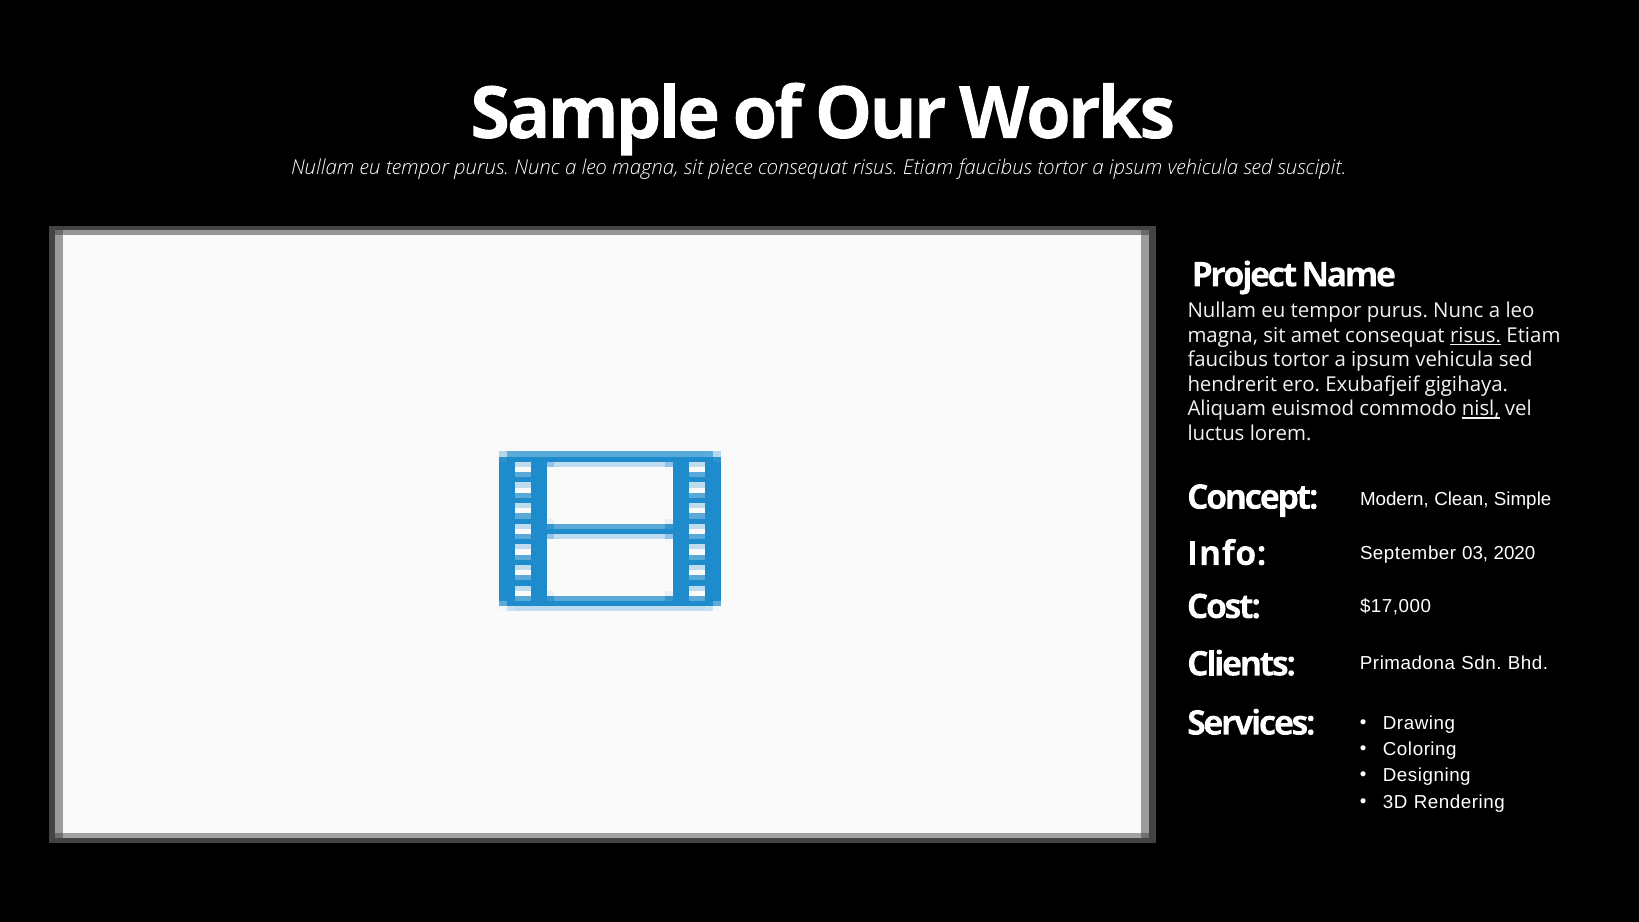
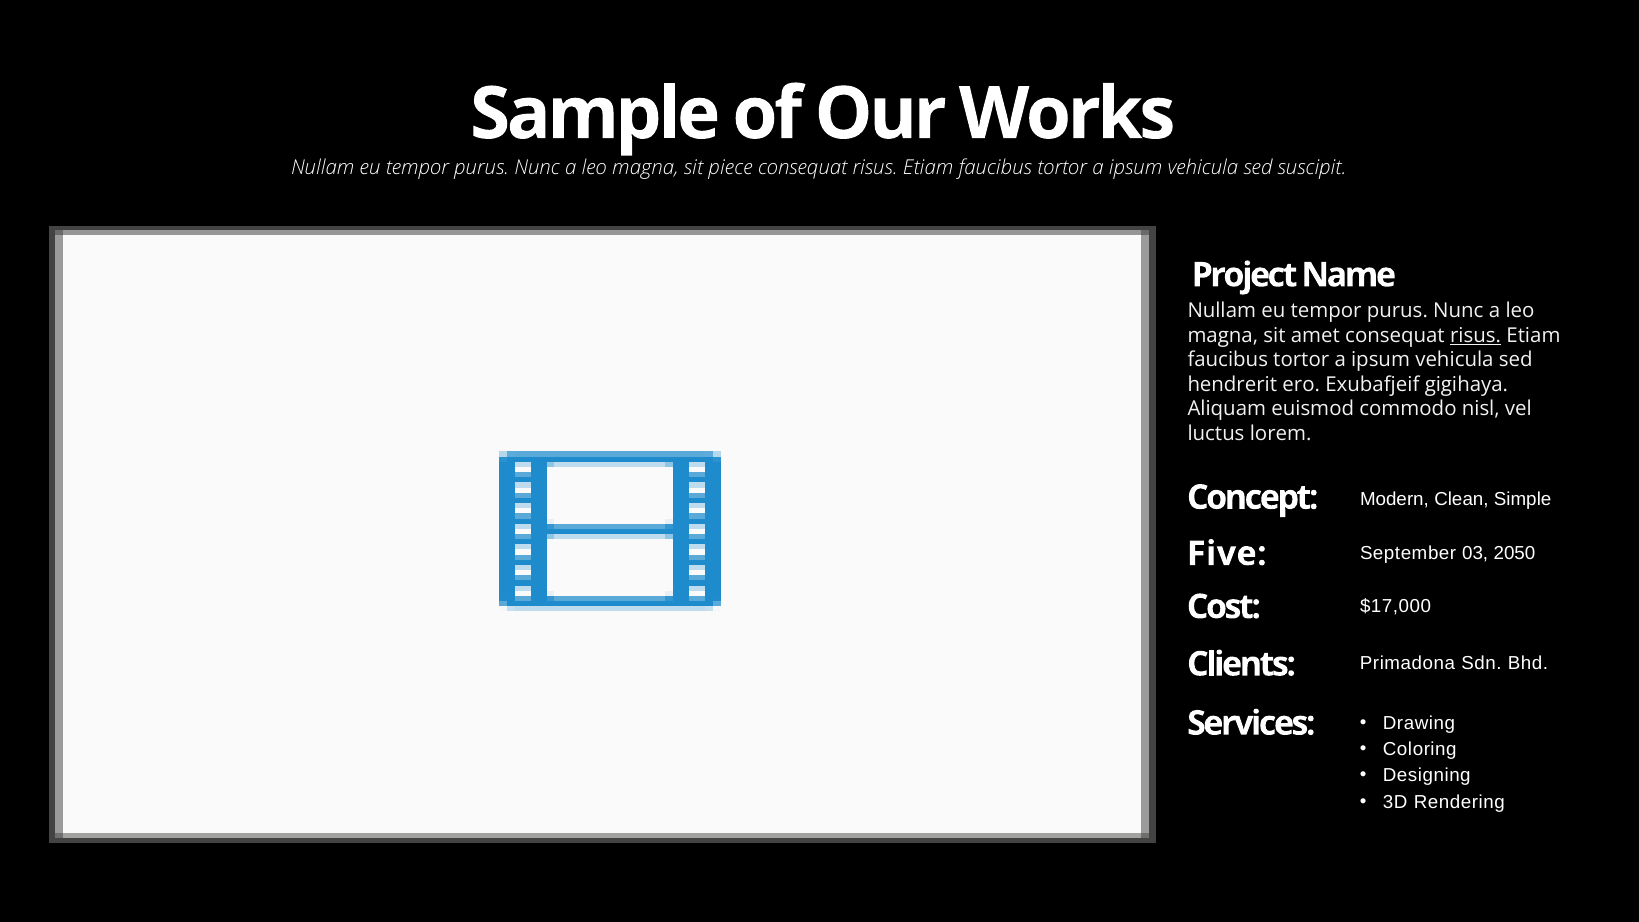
nisl underline: present -> none (1481, 409)
Info: Info -> Five (1227, 554)
2020: 2020 -> 2050 (1514, 553)
